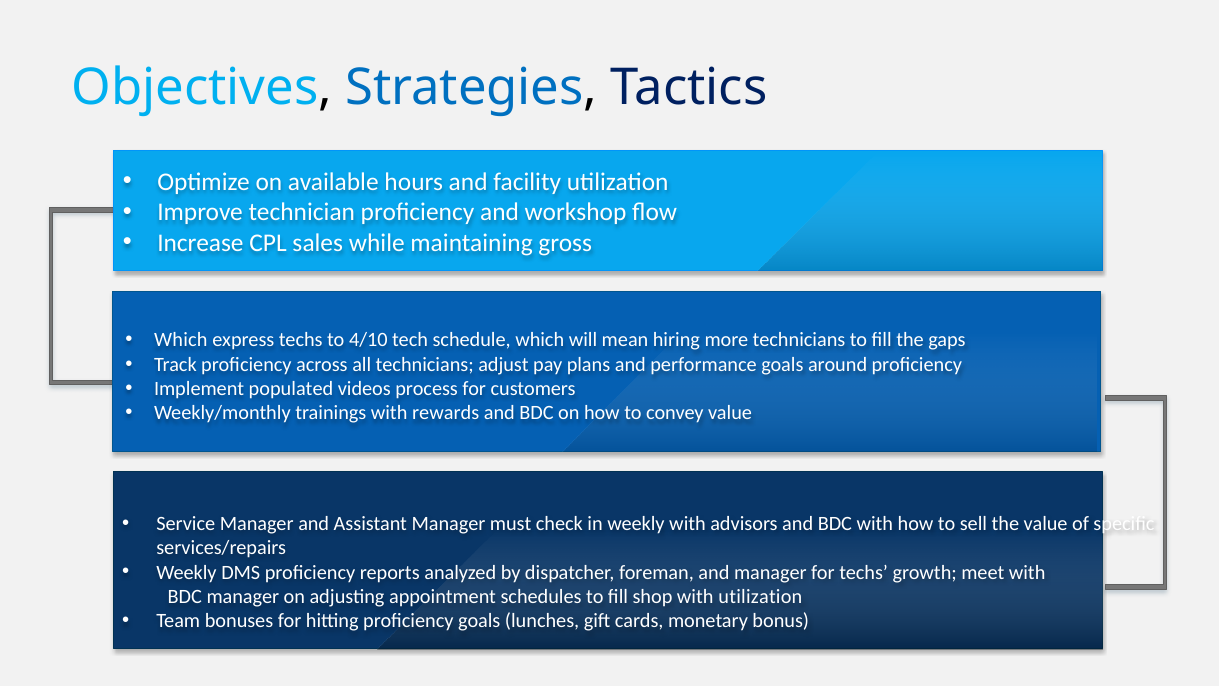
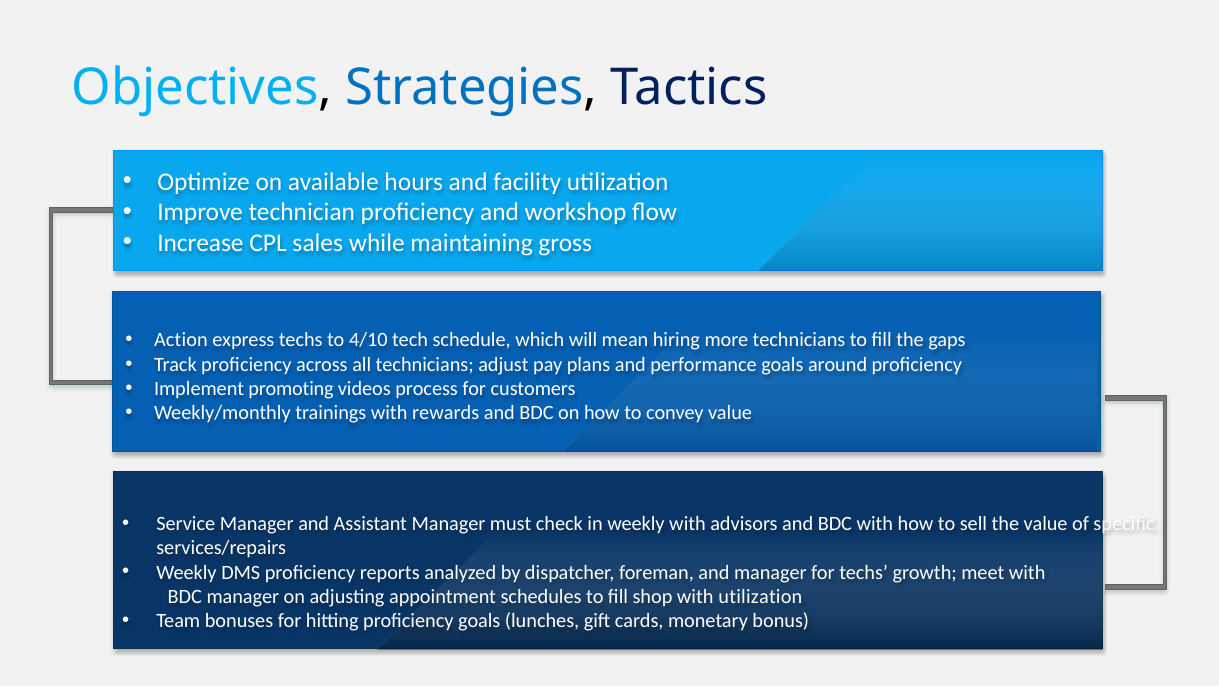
Which: Which -> Action (181, 340)
populated: populated -> promoting (291, 389)
